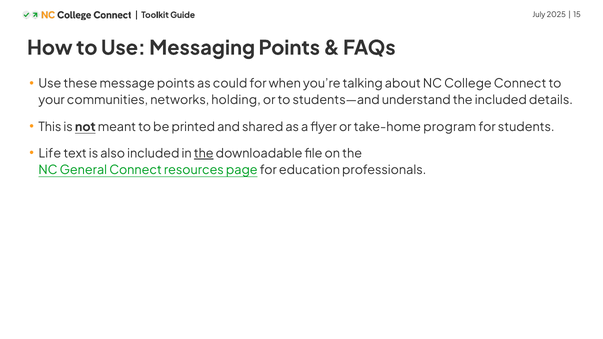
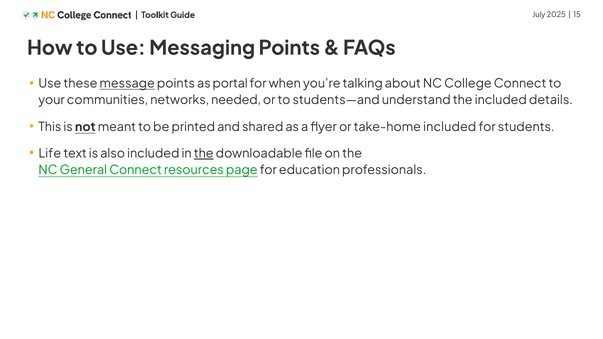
message underline: none -> present (127, 84)
could: could -> portal (230, 84)
holding: holding -> needed (236, 100)
take-home program: program -> included (450, 127)
